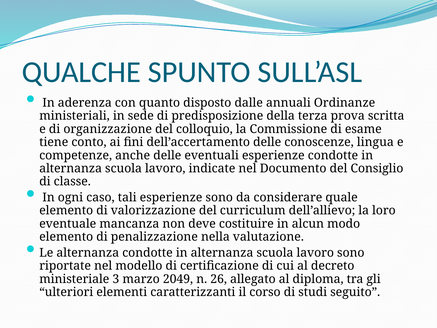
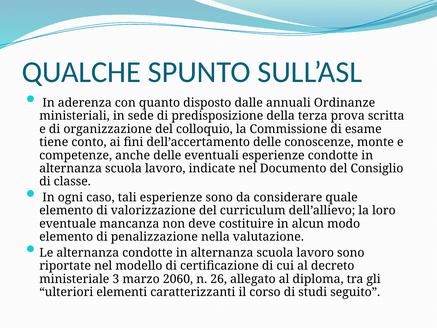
lingua: lingua -> monte (375, 142)
2049: 2049 -> 2060 (178, 279)
